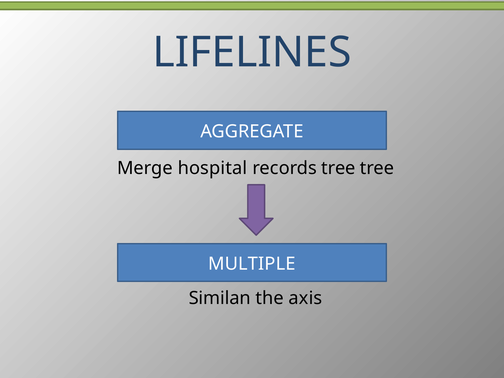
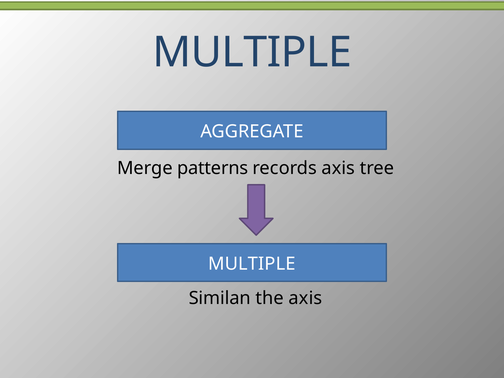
LIFELINES: LIFELINES -> MULTIPLE (252, 53)
hospital: hospital -> patterns (213, 168)
records tree: tree -> axis (338, 168)
